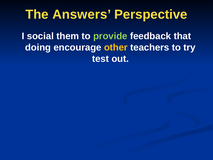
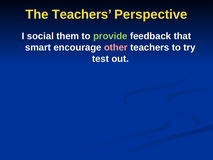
The Answers: Answers -> Teachers (82, 14)
doing: doing -> smart (38, 47)
other colour: yellow -> pink (116, 47)
